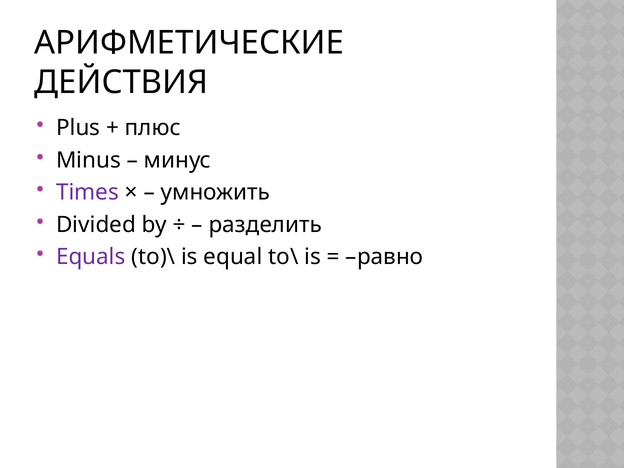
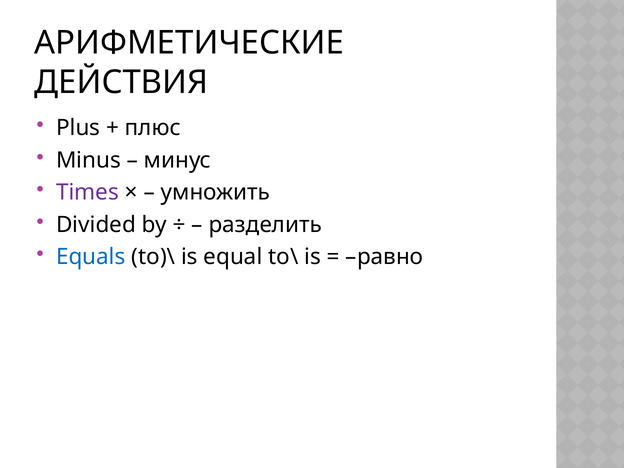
Equals colour: purple -> blue (91, 257)
